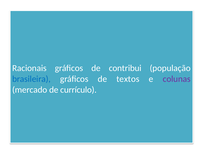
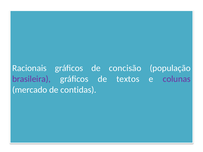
contribui: contribui -> concisão (125, 68)
brasileira colour: blue -> purple (31, 79)
currículo: currículo -> contidas (78, 90)
